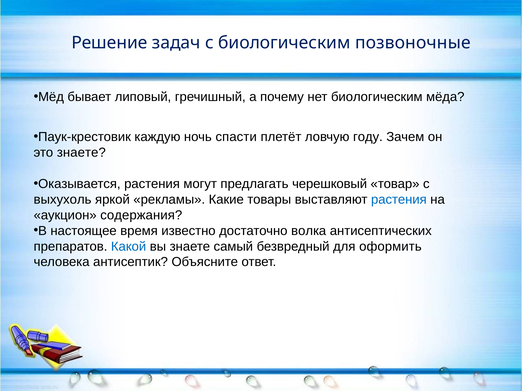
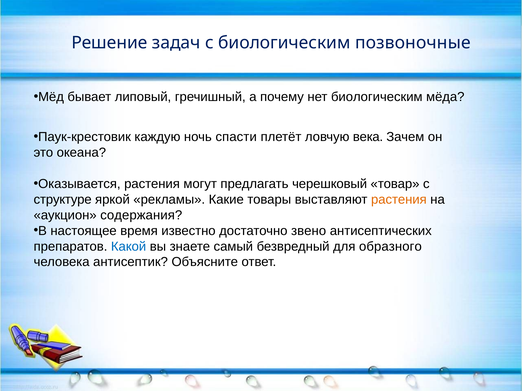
году: году -> века (368, 137)
это знаете: знаете -> океана (81, 153)
выхухоль: выхухоль -> структуре (63, 200)
растения colour: blue -> orange (399, 200)
волка: волка -> звено (309, 231)
оформить: оформить -> образного (390, 247)
